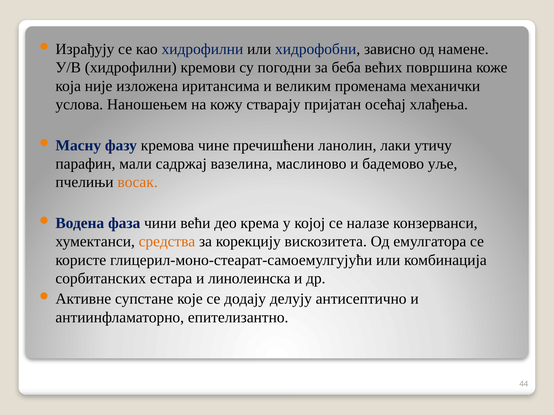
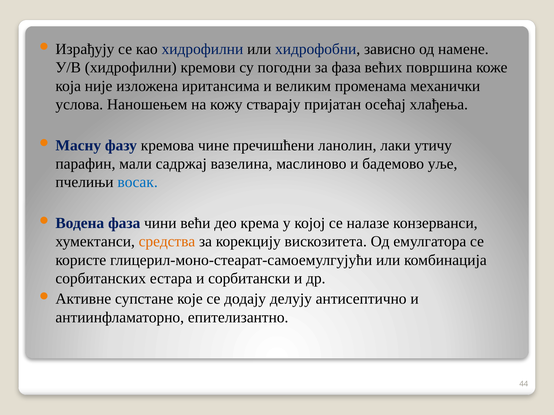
за беба: беба -> фаза (346, 68)
восак colour: orange -> blue (138, 182)
линолеинска: линолеинска -> сорбитански (249, 279)
